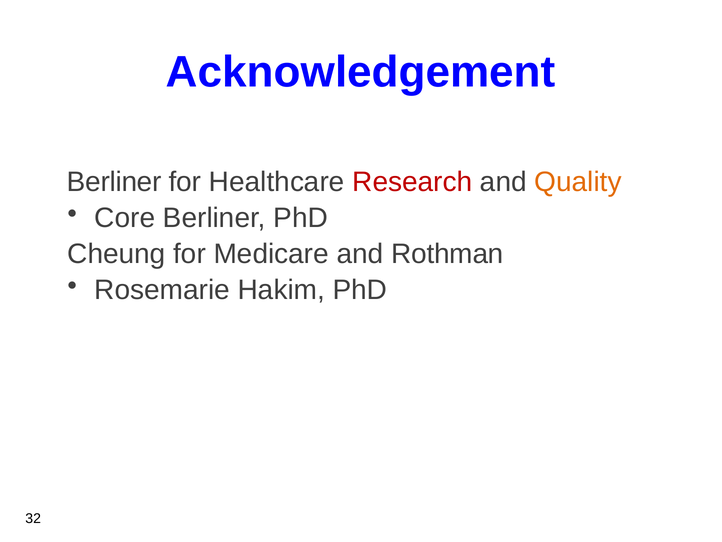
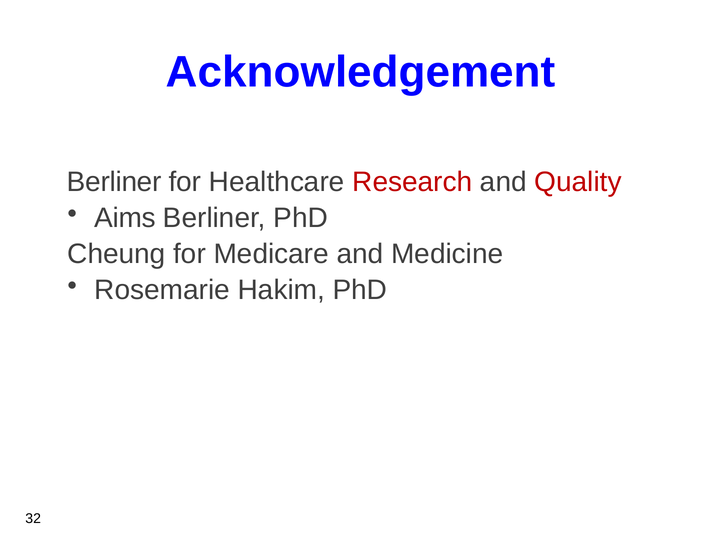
Quality colour: orange -> red (578, 182)
Core: Core -> Aims (125, 218)
Rothman: Rothman -> Medicine (447, 254)
